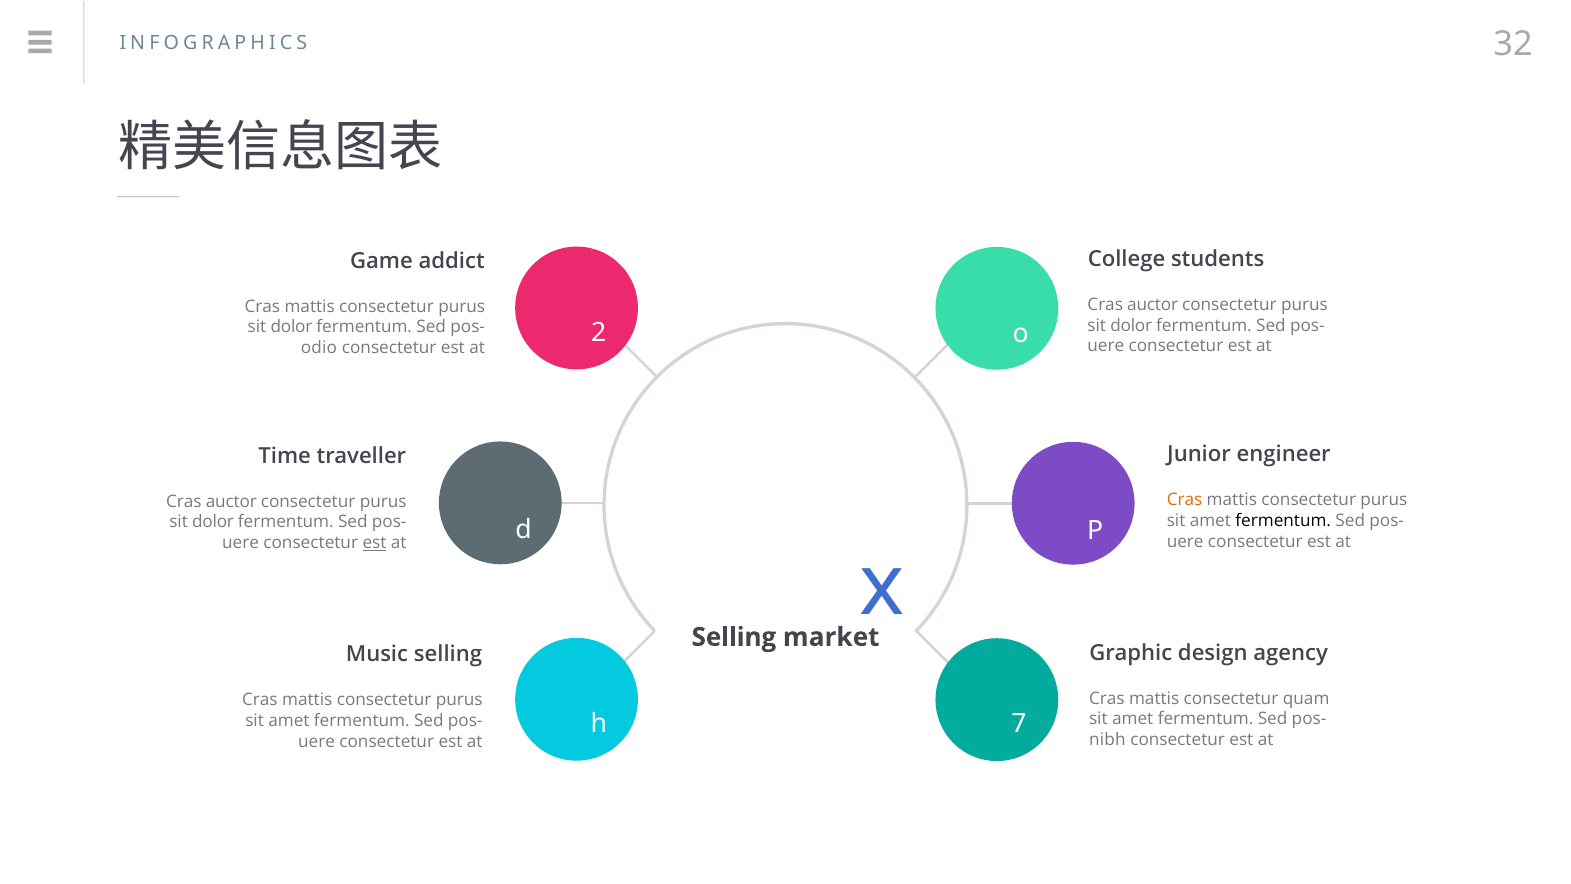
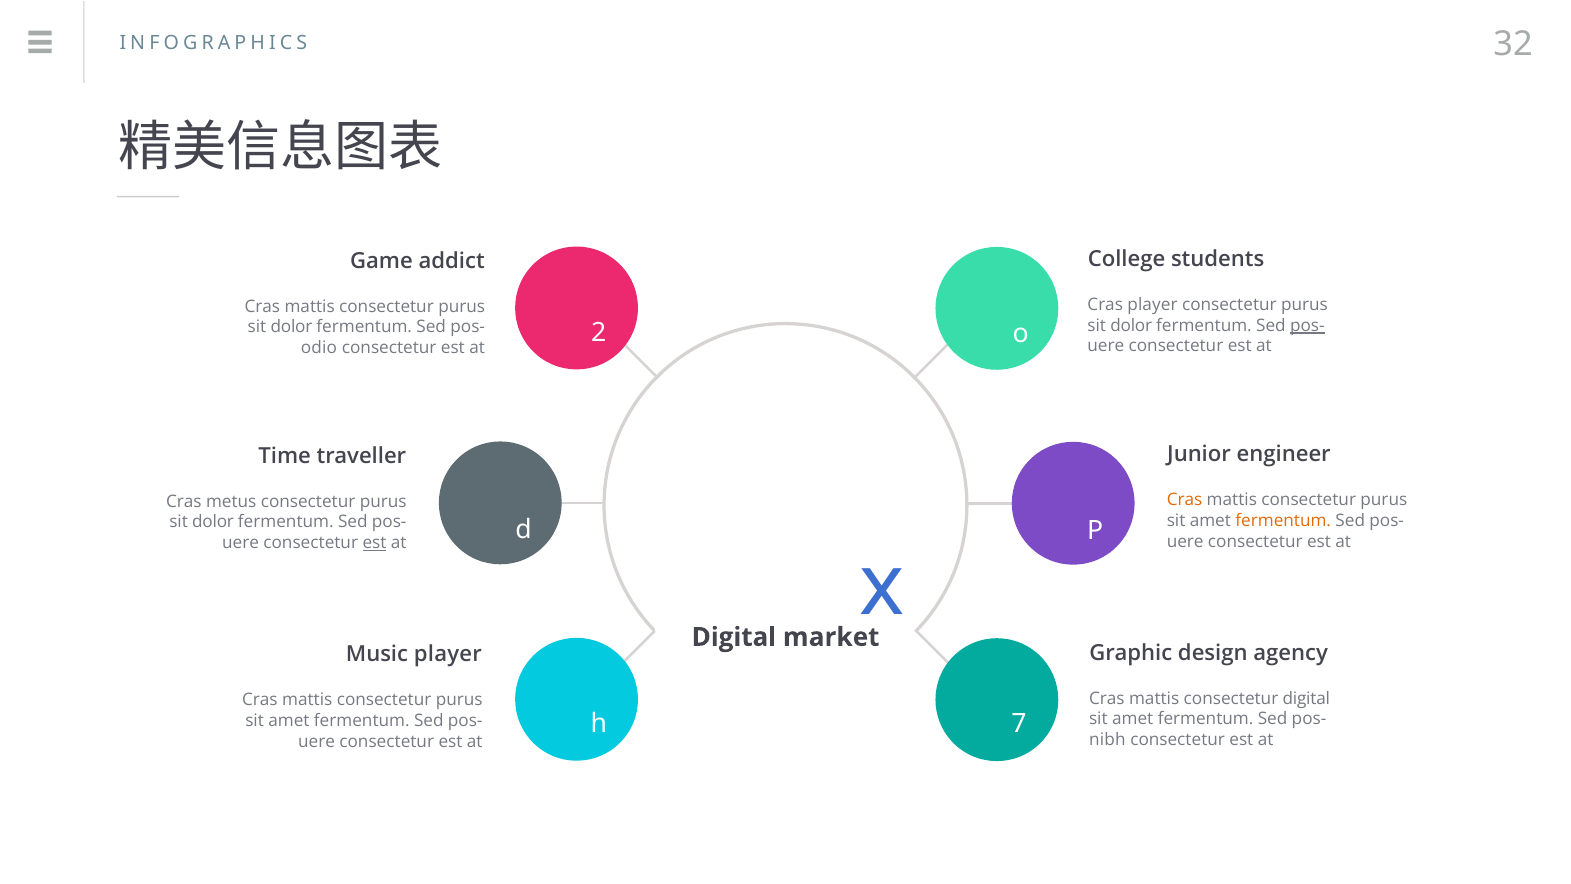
auctor: auctor -> player (1153, 305)
pos- underline: none -> present (1307, 325)
auctor: auctor -> metus (231, 501)
fermentum colour: black -> orange (1283, 521)
Selling: Selling -> Digital (734, 637)
Music selling: selling -> player (448, 654)
consectetur quam: quam -> digital (1306, 698)
